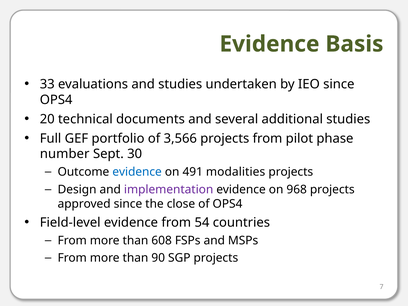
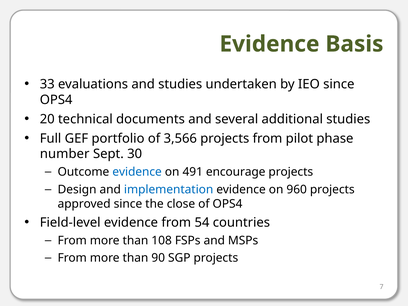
modalities: modalities -> encourage (236, 172)
implementation colour: purple -> blue (169, 190)
968: 968 -> 960 (297, 190)
608: 608 -> 108 (162, 241)
